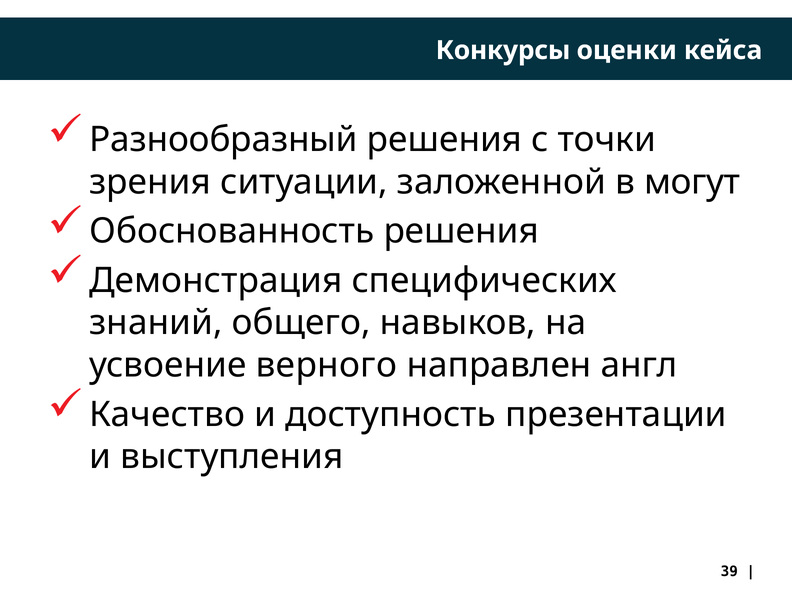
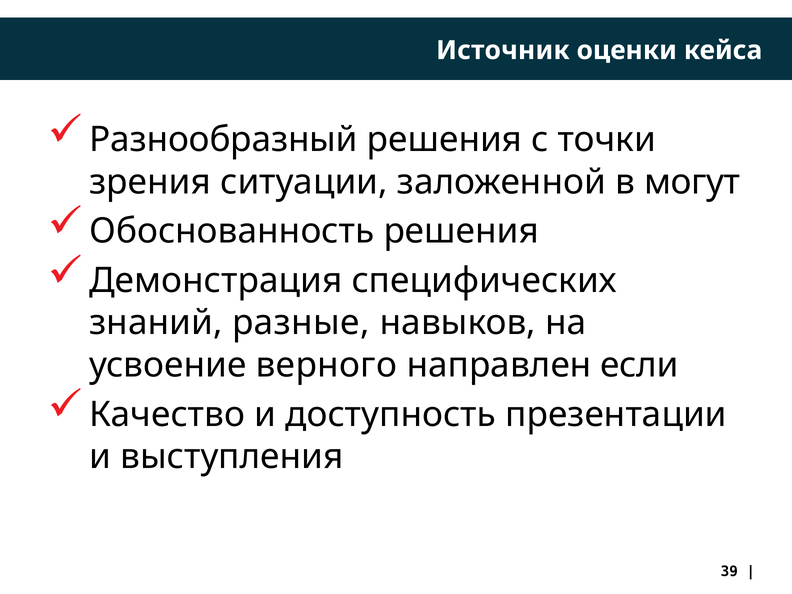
Конкурсы: Конкурсы -> Источник (503, 50)
общего: общего -> разные (301, 323)
англ: англ -> если (639, 365)
